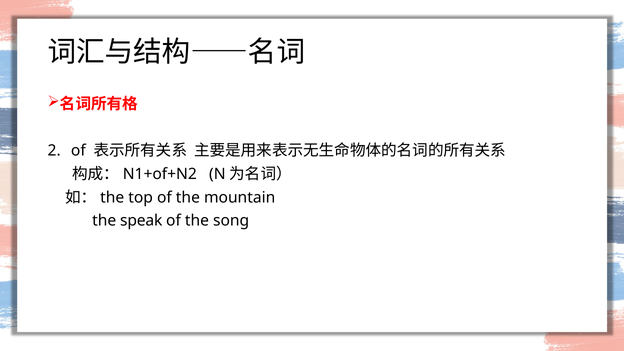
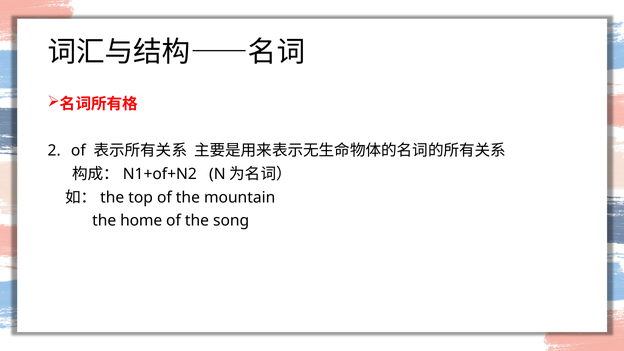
speak: speak -> home (141, 221)
